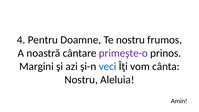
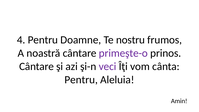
Margini: Margini -> Cântare (37, 66)
veci colour: blue -> purple (108, 66)
Nostru: Nostru -> Pentru (81, 80)
